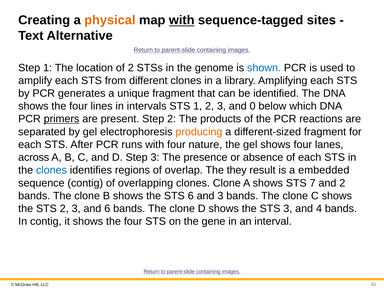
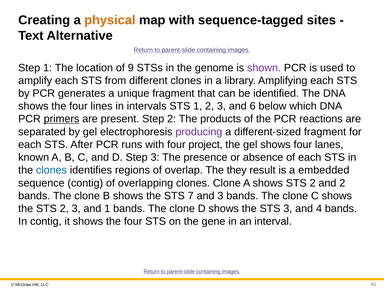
with underline: present -> none (182, 20)
of 2: 2 -> 9 (131, 68)
shown colour: blue -> purple (264, 68)
0: 0 -> 6 (253, 106)
producing colour: orange -> purple (199, 132)
nature: nature -> project (206, 145)
across: across -> known (34, 157)
shows STS 7: 7 -> 2 (313, 183)
STS 6: 6 -> 7 (191, 196)
and 6: 6 -> 1 (107, 209)
